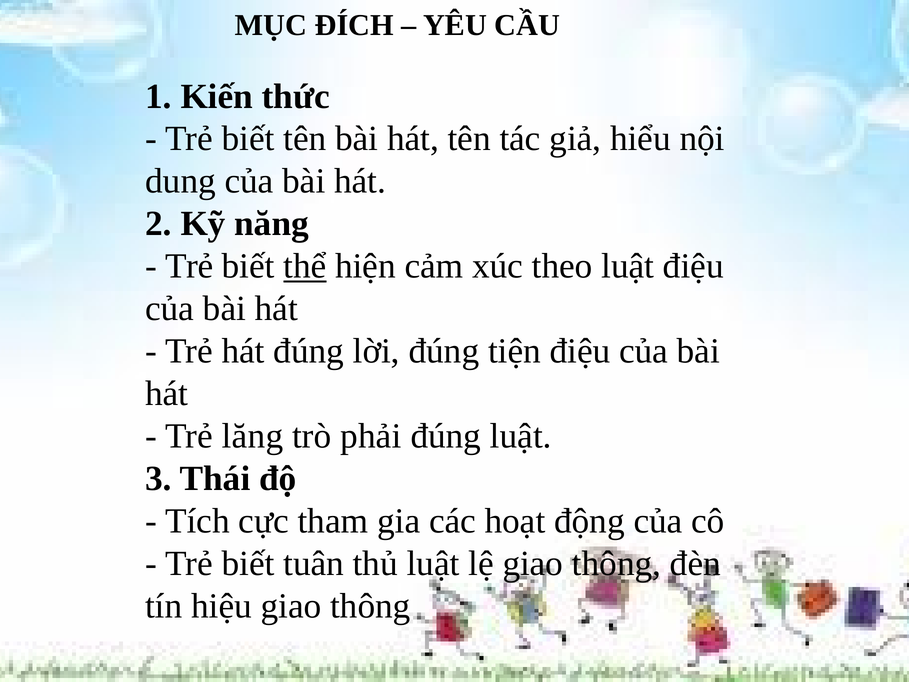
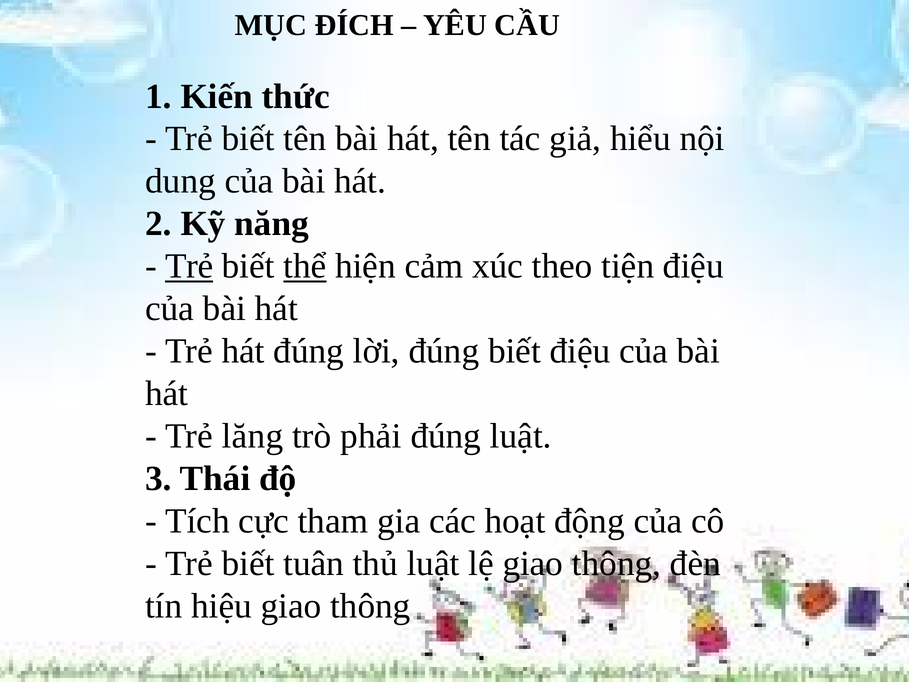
Trẻ underline: none -> present (189, 266)
theo luật: luật -> tiện (628, 266)
đúng tiện: tiện -> biết (514, 351)
